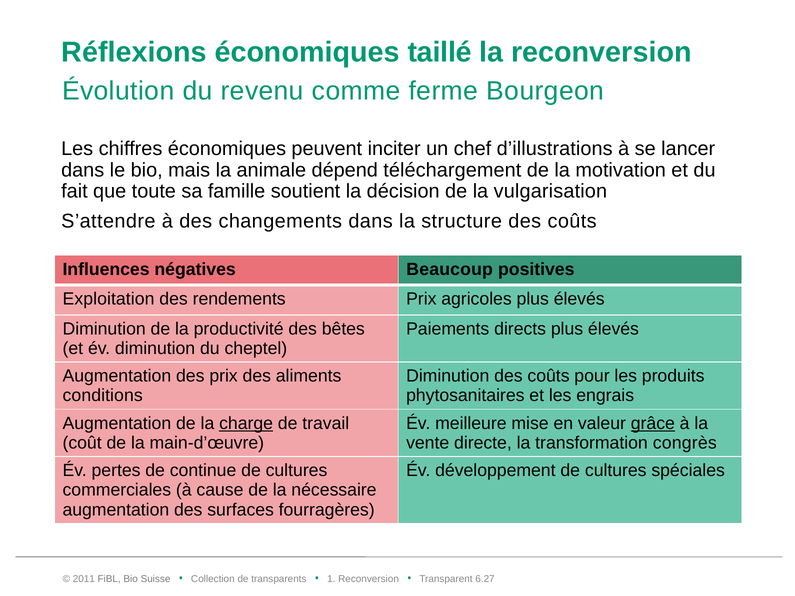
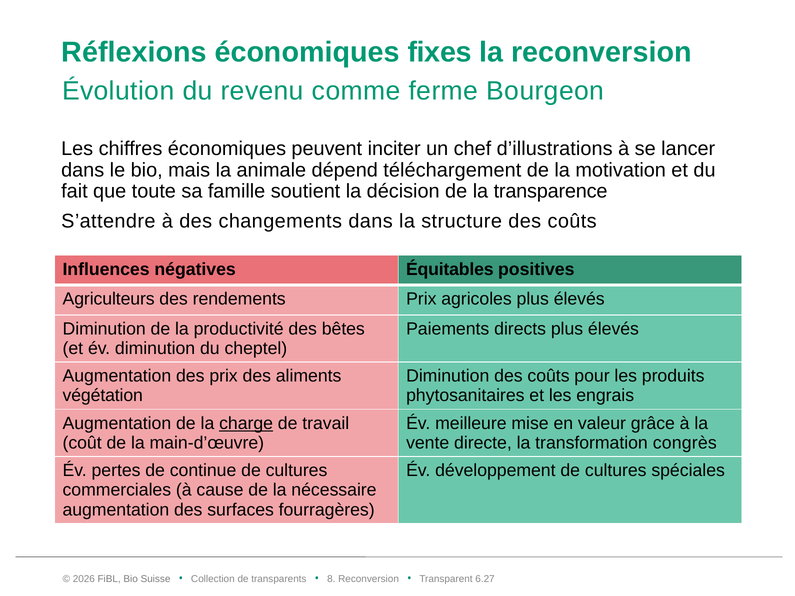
taillé: taillé -> fixes (440, 52)
vulgarisation: vulgarisation -> transparence (551, 192)
Beaucoup: Beaucoup -> Équitables (450, 269)
Exploitation: Exploitation -> Agriculteurs (109, 299)
conditions: conditions -> végétation (103, 396)
grâce underline: present -> none (653, 423)
2011: 2011 -> 2026 (84, 579)
1: 1 -> 8 (331, 579)
